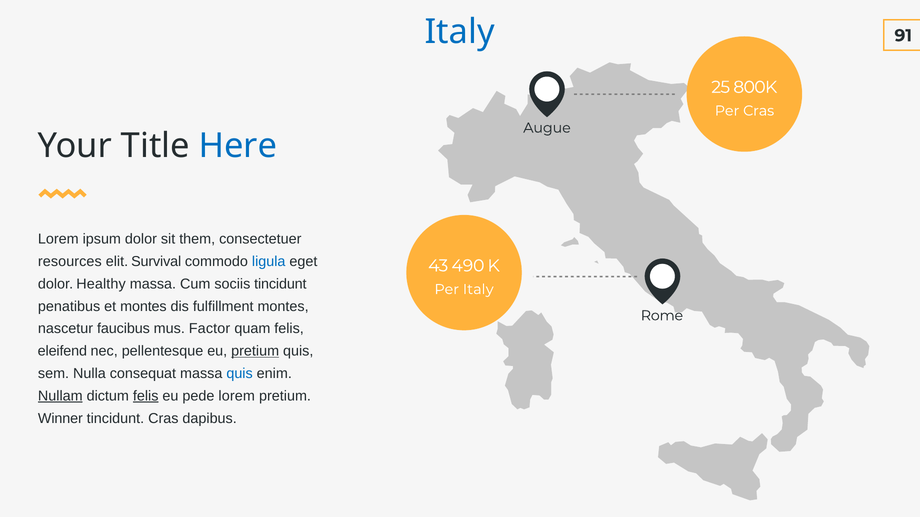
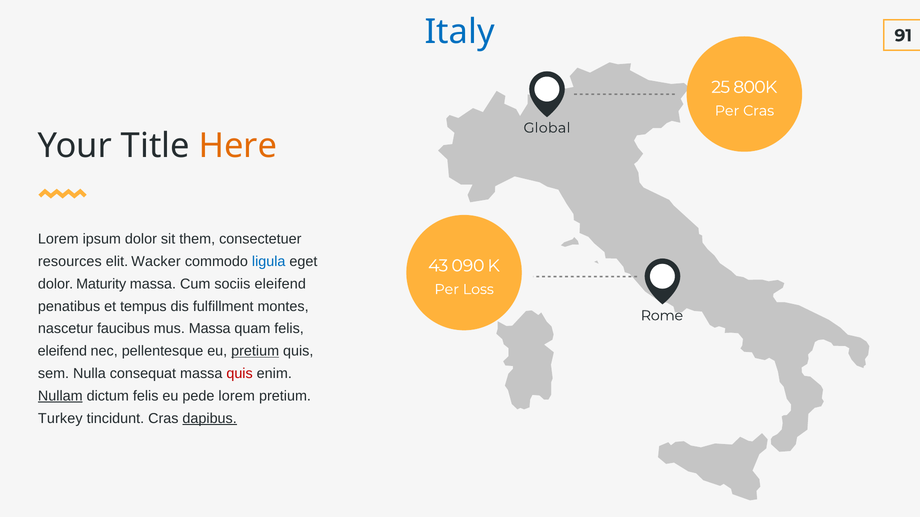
Augue: Augue -> Global (547, 128)
Here colour: blue -> orange (238, 146)
Survival: Survival -> Wacker (156, 262)
490: 490 -> 090 (468, 266)
Healthy: Healthy -> Maturity (101, 284)
sociis tincidunt: tincidunt -> eleifend (280, 284)
Per Italy: Italy -> Loss (478, 290)
et montes: montes -> tempus (143, 307)
mus Factor: Factor -> Massa (210, 329)
quis colour: blue -> red (240, 374)
felis underline: present -> none (146, 396)
Winner: Winner -> Turkey (60, 419)
dapibus underline: none -> present (210, 419)
